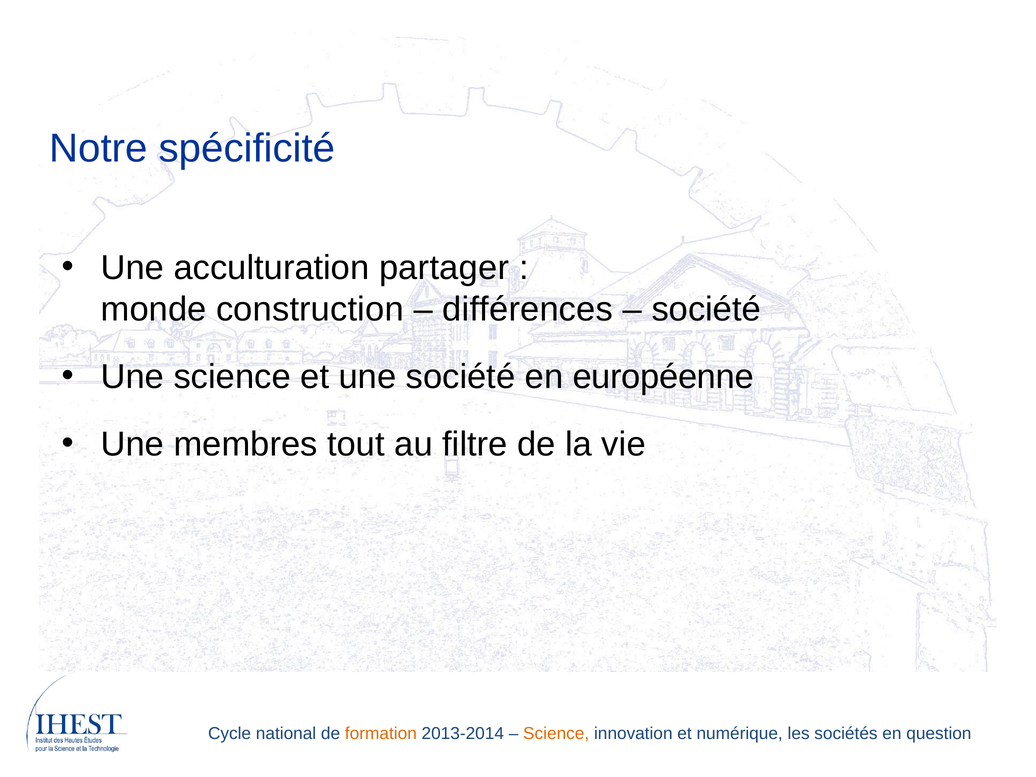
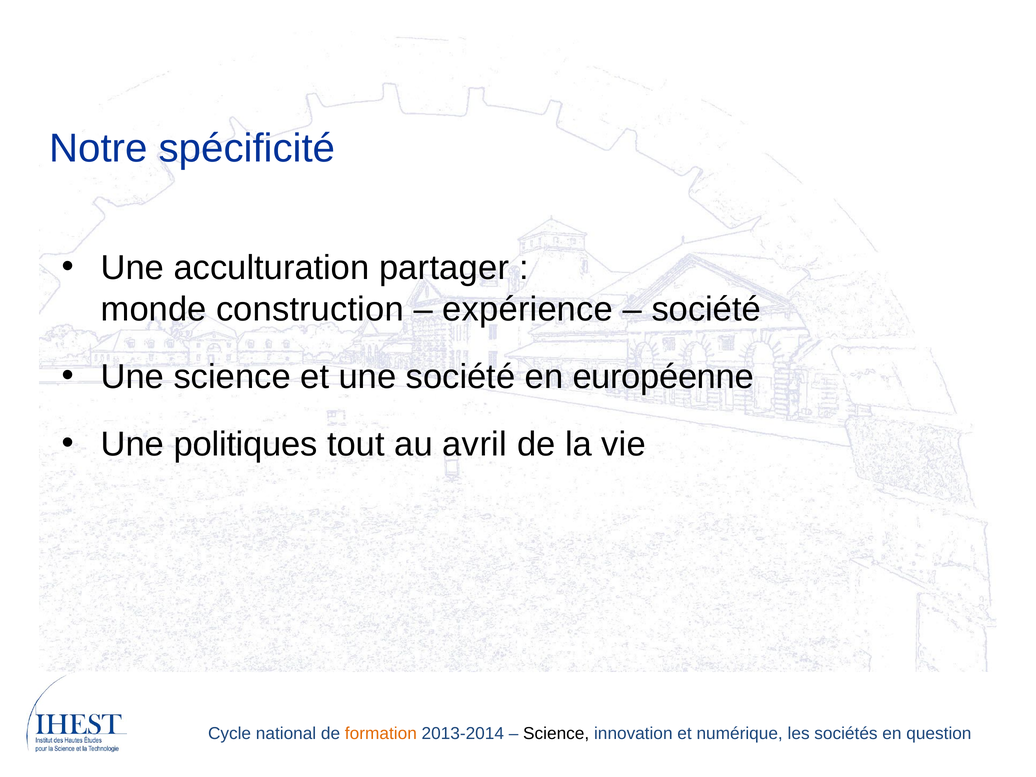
différences: différences -> expérience (528, 309)
membres: membres -> politiques (246, 444)
filtre: filtre -> avril (475, 444)
Science colour: orange -> black (556, 733)
